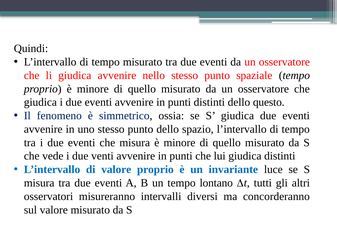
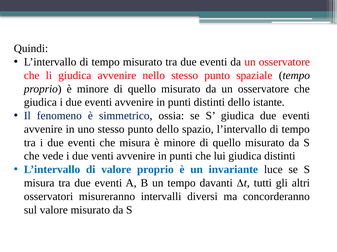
questo: questo -> istante (269, 103)
lontano: lontano -> davanti (216, 183)
